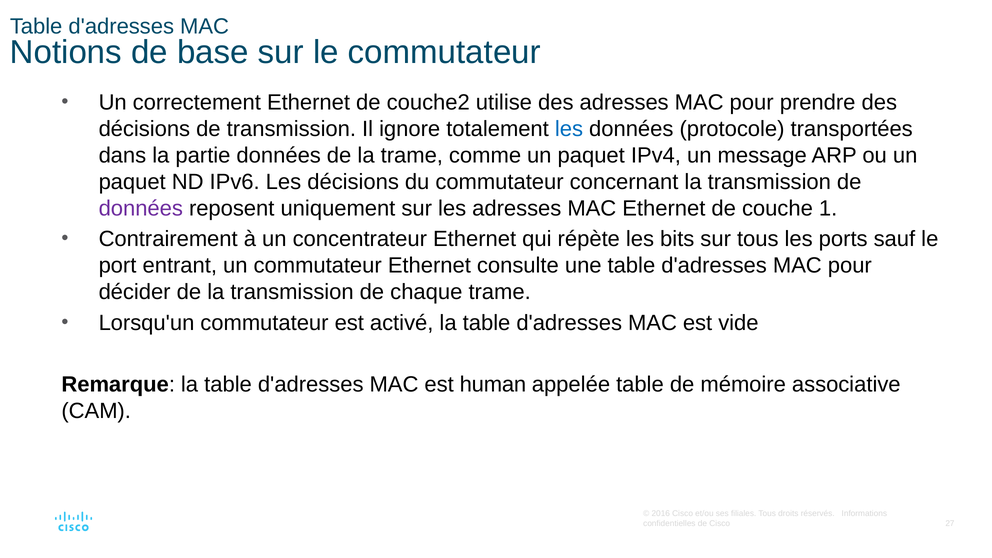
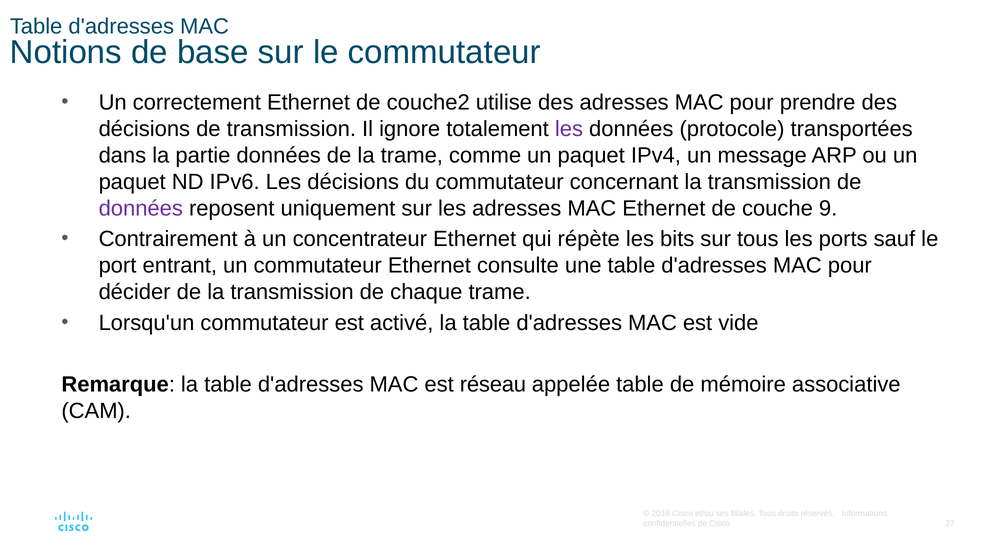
les colour: blue -> purple (569, 129)
1: 1 -> 9 (828, 208)
human: human -> réseau (493, 385)
